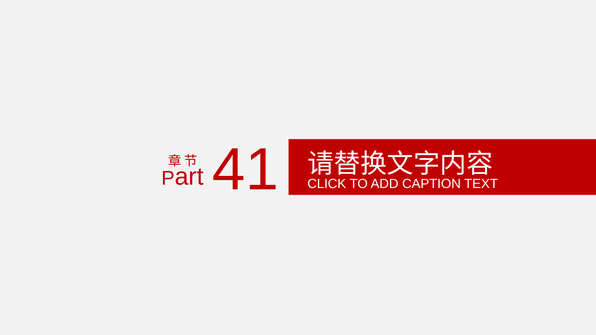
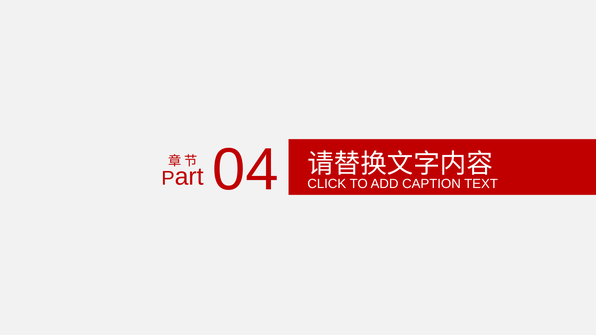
41: 41 -> 04 (245, 170)
